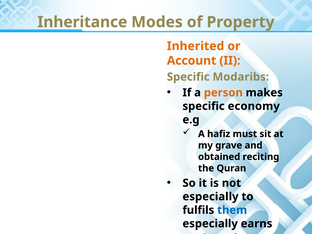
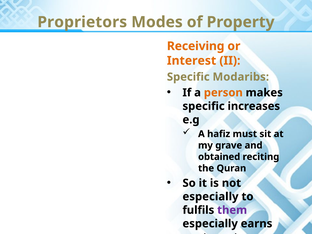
Inheritance: Inheritance -> Proprietors (82, 22)
Inherited: Inherited -> Receiving (196, 46)
Account: Account -> Interest (192, 61)
economy: economy -> increases (254, 106)
them colour: blue -> purple (232, 210)
